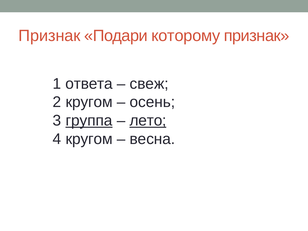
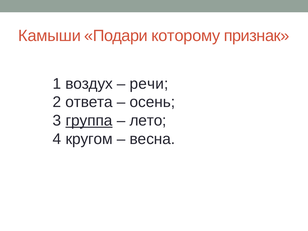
Признак: Признак -> Камыши (50, 36)
ответа: ответа -> воздух (89, 84)
свеж: свеж -> речи (149, 84)
2 кругом: кругом -> ответа (89, 102)
лето underline: present -> none (148, 121)
